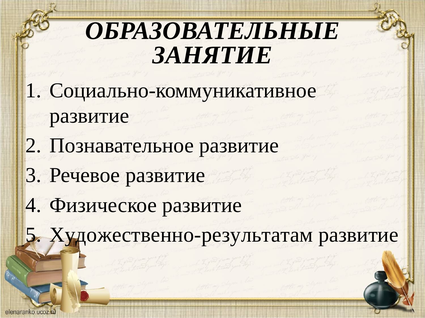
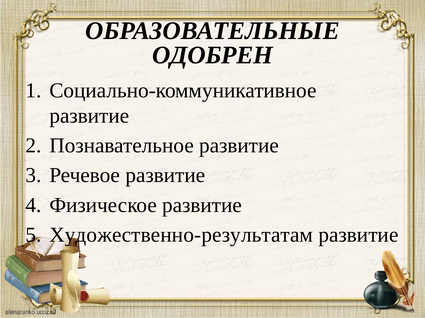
ЗАНЯТИЕ: ЗАНЯТИЕ -> ОДОБРЕН (213, 55)
